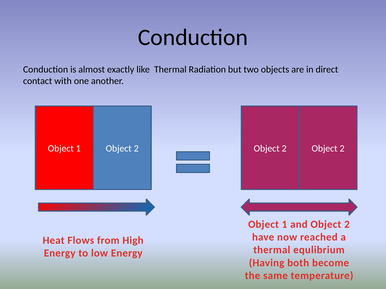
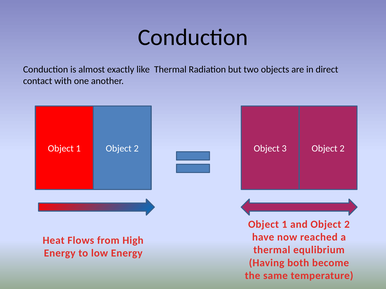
2: 2 -> 3 (284, 149)
